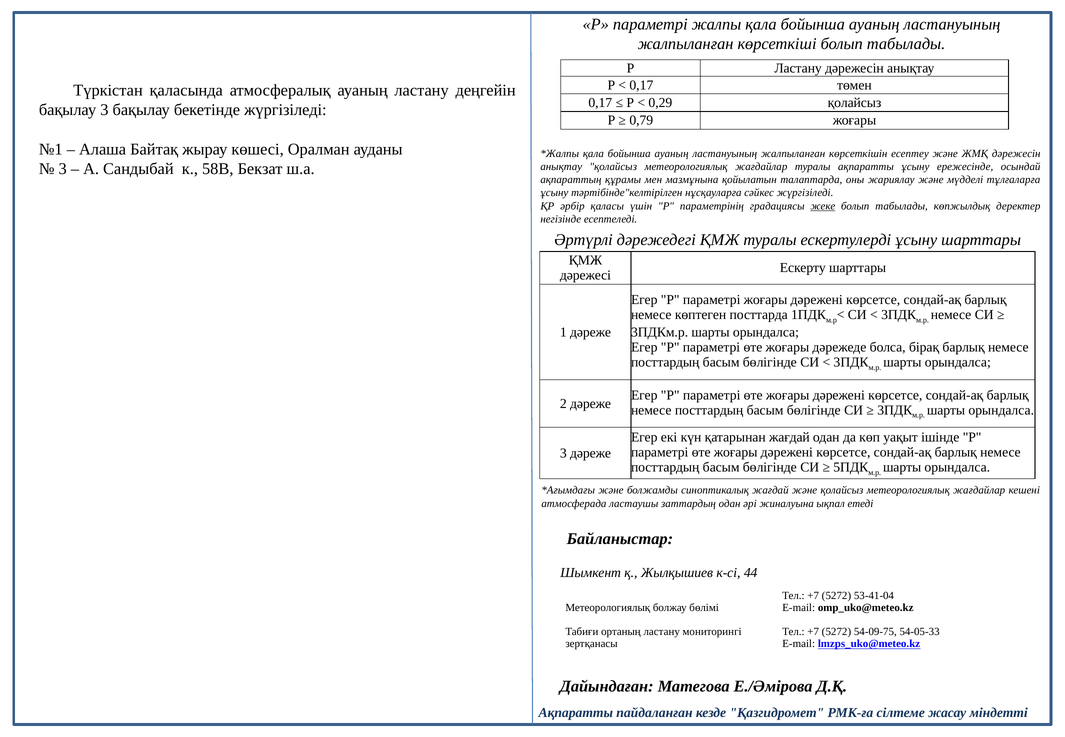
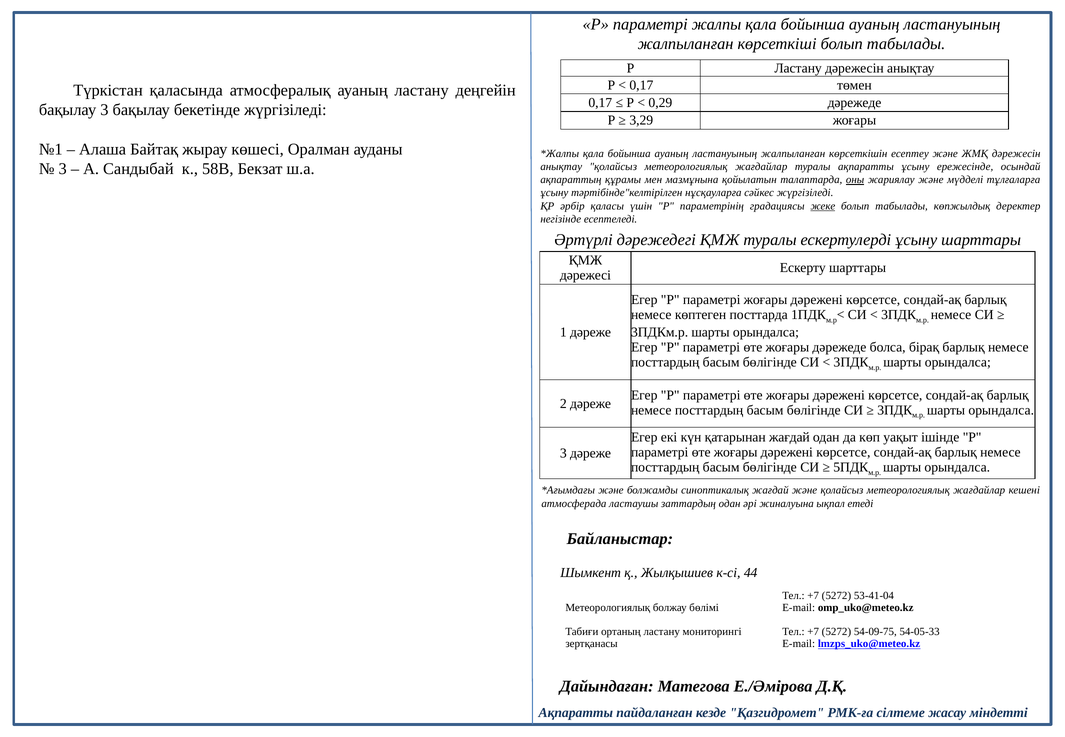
0,29 қолайсыз: қолайсыз -> дәрежеде (854, 103)
0,79: 0,79 -> 3,29 (641, 120)
оны underline: none -> present (855, 180)
